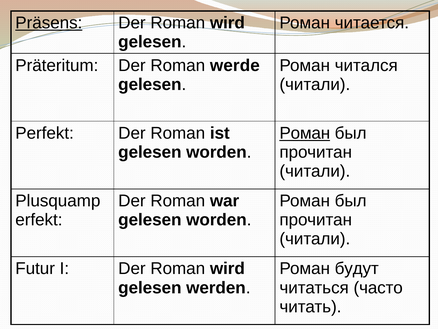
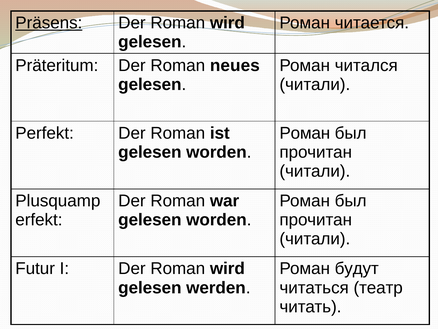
werde: werde -> neues (235, 65)
Роман underline: present -> none (305, 133)
часто: часто -> театр (378, 287)
